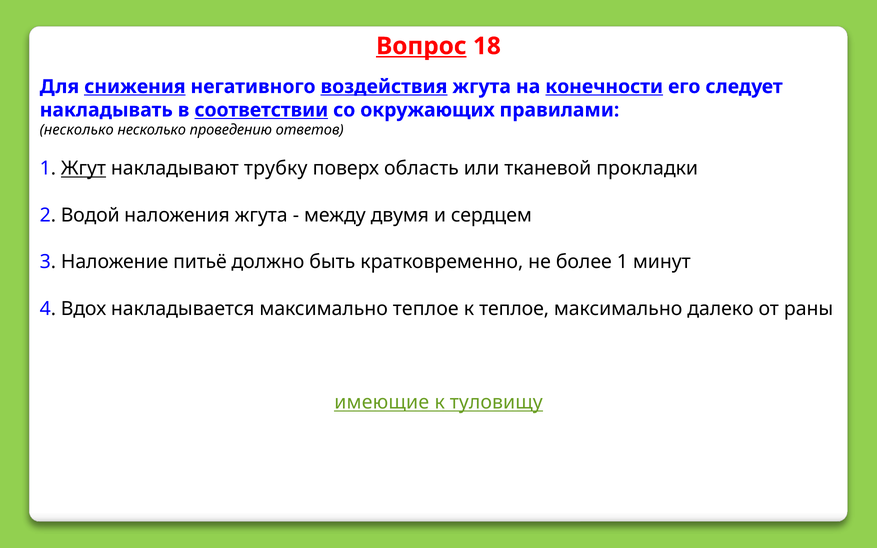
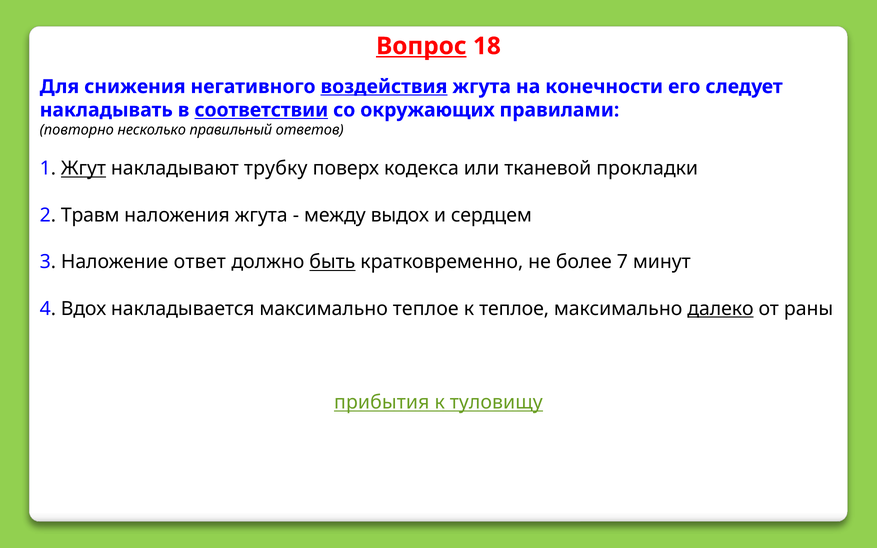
снижения underline: present -> none (135, 87)
конечности underline: present -> none (604, 87)
несколько: несколько -> повторно (77, 130)
проведению: проведению -> правильный (231, 130)
область: область -> кодекса (421, 169)
Водой: Водой -> Травм (90, 215)
двумя: двумя -> выдох (400, 215)
питьё: питьё -> ответ (200, 262)
быть underline: none -> present (332, 262)
более 1: 1 -> 7 (622, 262)
далеко underline: none -> present (720, 309)
имеющие: имеющие -> прибытия (382, 402)
